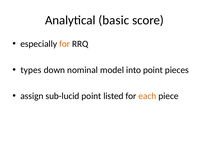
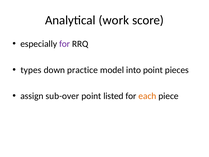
basic: basic -> work (114, 20)
for colour: orange -> purple (65, 44)
nominal: nominal -> practice (83, 70)
sub-lucid: sub-lucid -> sub-over (62, 96)
